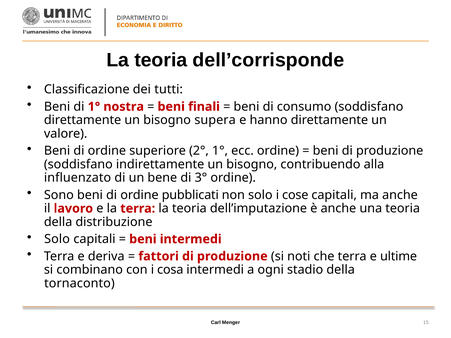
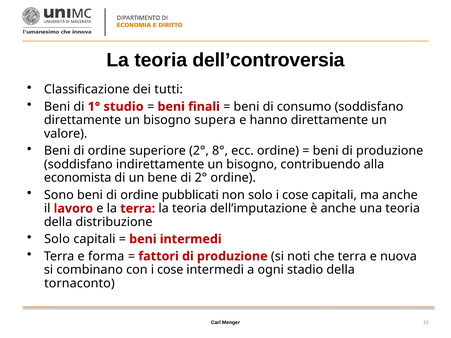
dell’corrisponde: dell’corrisponde -> dell’controversia (269, 60)
nostra: nostra -> studio (124, 107)
2° 1°: 1° -> 8° (220, 151)
influenzato: influenzato -> economista (78, 178)
di 3°: 3° -> 2° (201, 178)
deriva: deriva -> forma (106, 256)
ultime: ultime -> nuova (398, 256)
con i cosa: cosa -> cose (170, 270)
